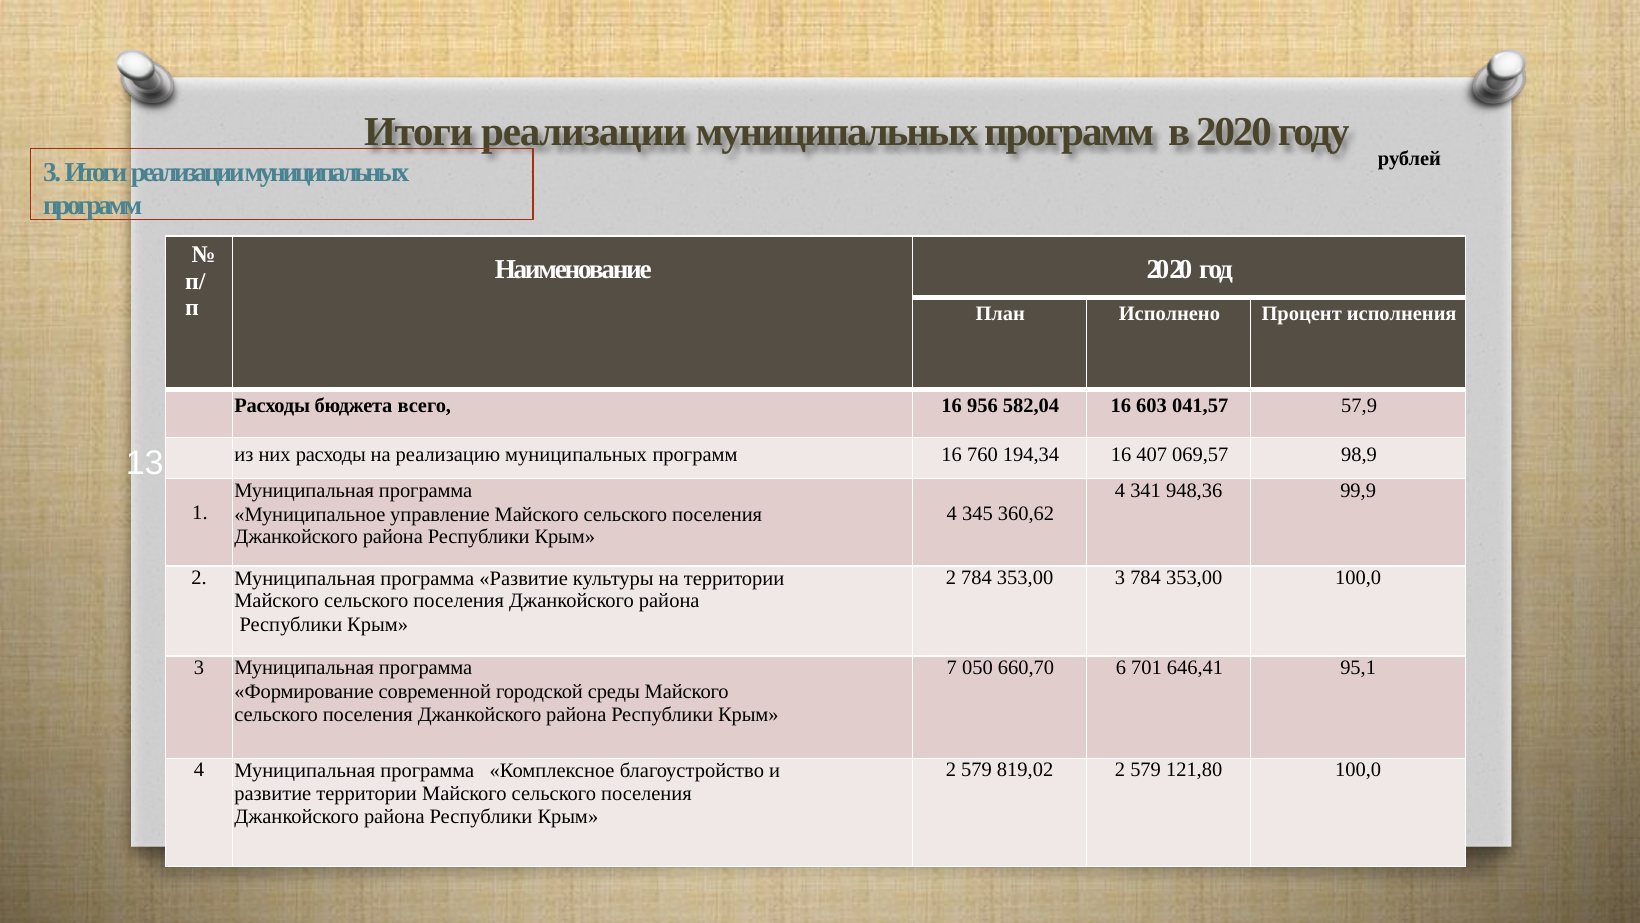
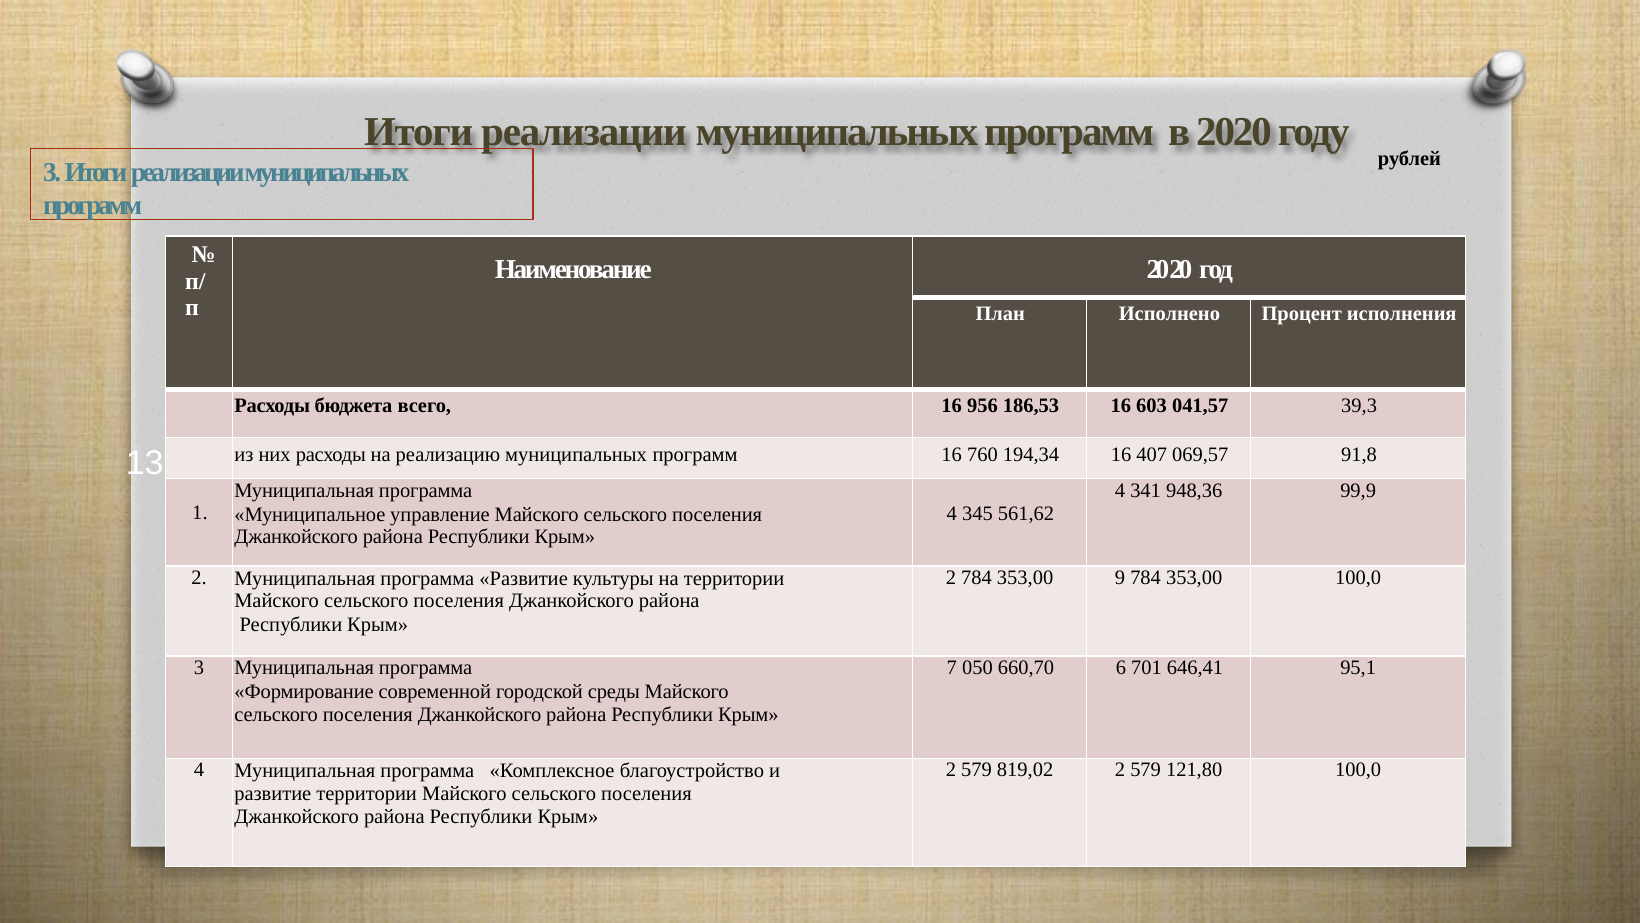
582,04: 582,04 -> 186,53 (1031, 406)
57,9: 57,9 -> 39,3 (1359, 406)
98,9: 98,9 -> 91,8 (1359, 454)
360,62: 360,62 -> 561,62 (1026, 514)
353,00 3: 3 -> 9 (1120, 577)
